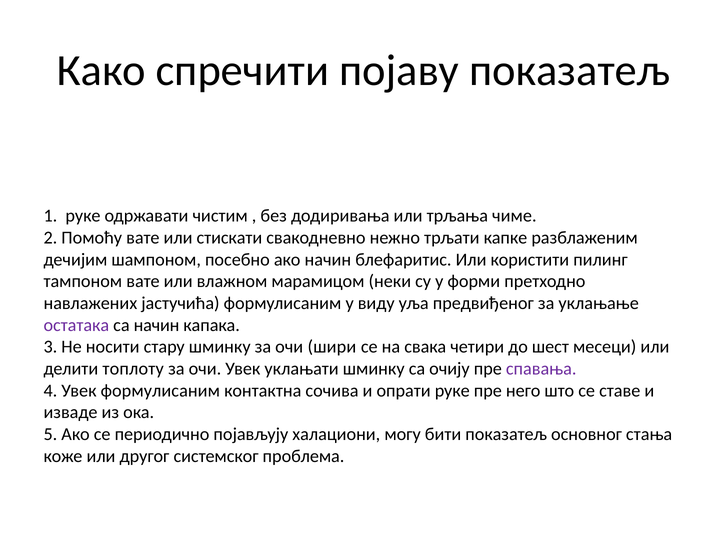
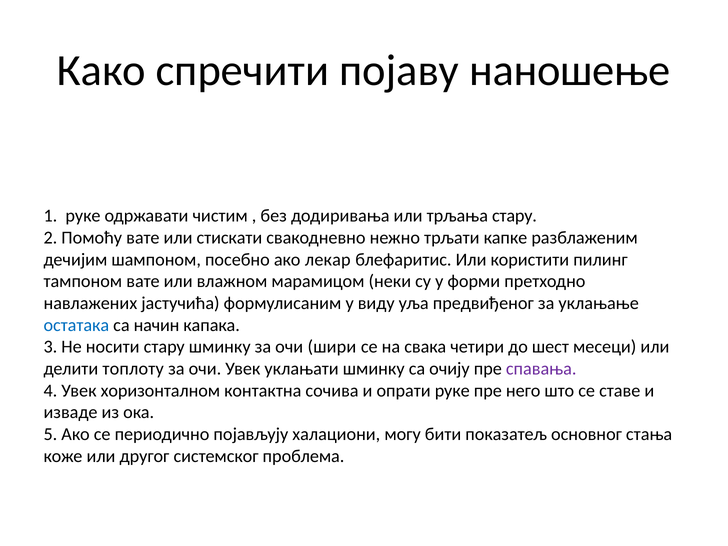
појаву показатељ: показатељ -> наношење (570, 70)
трљања чиме: чиме -> стару (515, 216)
ако начин: начин -> лекар (328, 260)
остатака colour: purple -> blue (76, 325)
Увек формулисаним: формулисаним -> хоризонталном (160, 391)
